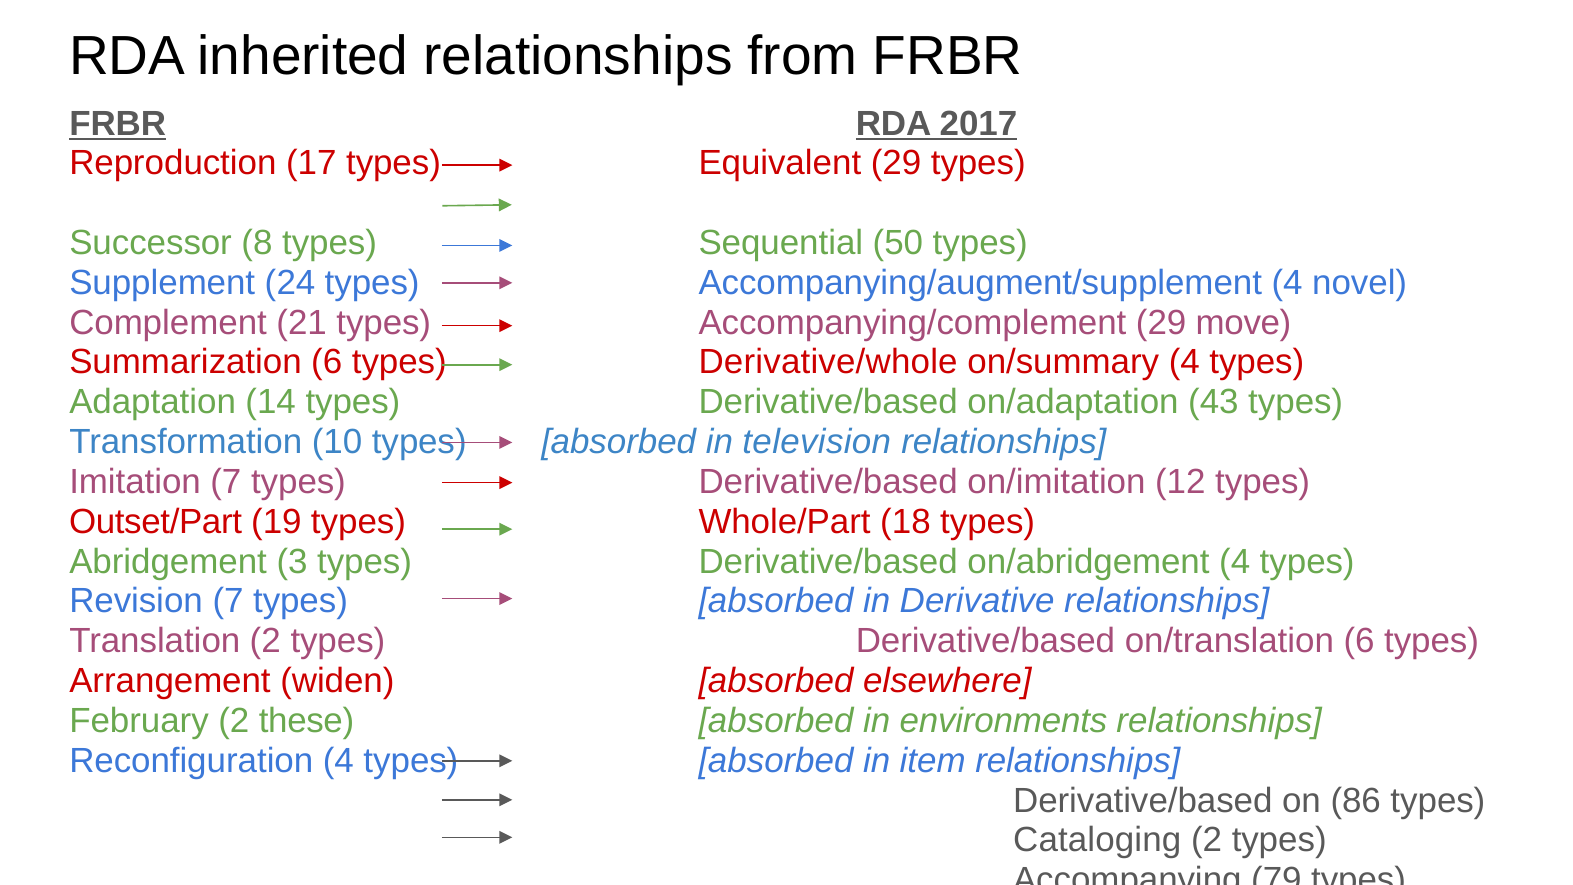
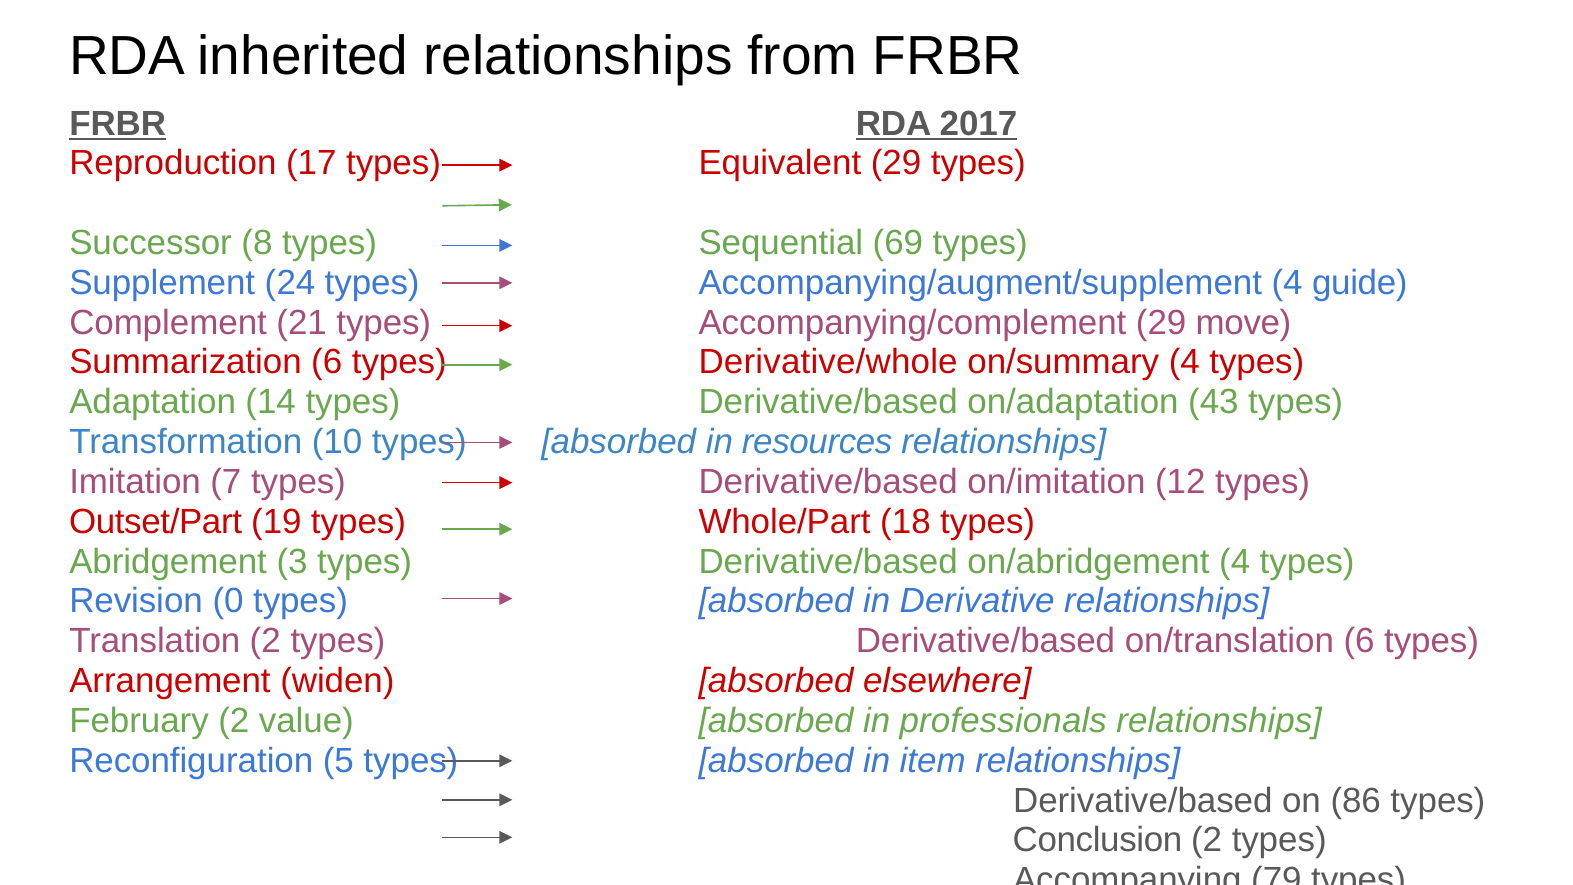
50: 50 -> 69 (898, 243)
novel: novel -> guide (1360, 283)
television: television -> resources (817, 442)
Revision 7: 7 -> 0 (228, 601)
these: these -> value (306, 721)
environments: environments -> professionals (1003, 721)
Reconfiguration 4: 4 -> 5 (338, 761)
Cataloging: Cataloging -> Conclusion (1097, 840)
